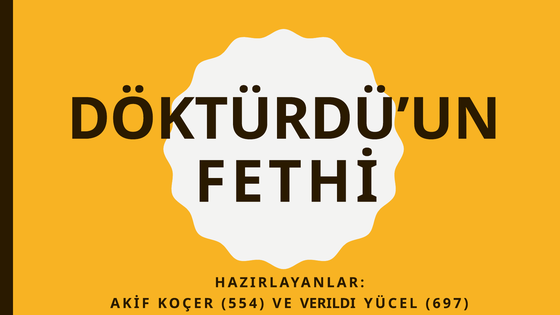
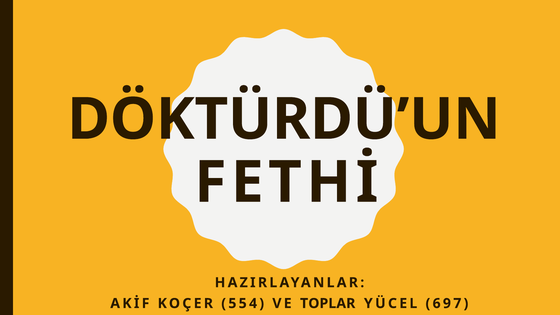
VERILDI: VERILDI -> TOPLAR (328, 303)
